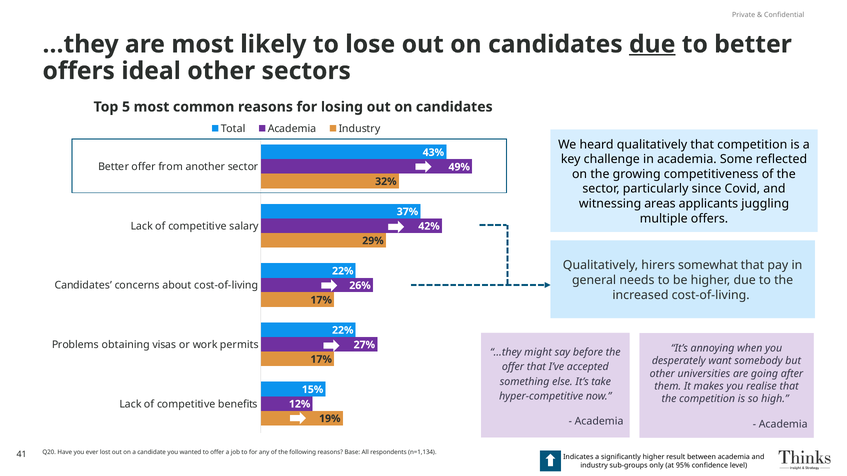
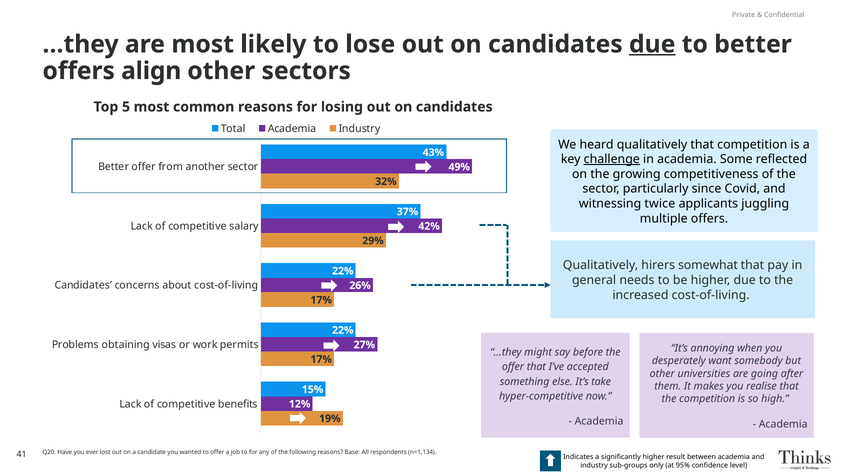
ideal: ideal -> align (151, 71)
challenge underline: none -> present (612, 159)
areas: areas -> twice (660, 204)
